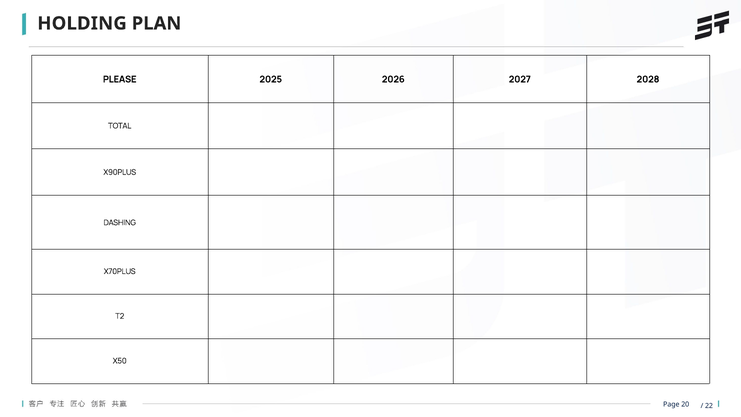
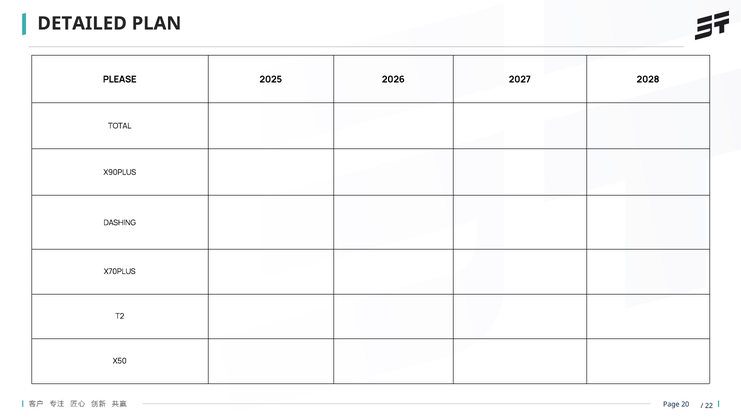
HOLDING: HOLDING -> DETAILED (82, 23)
